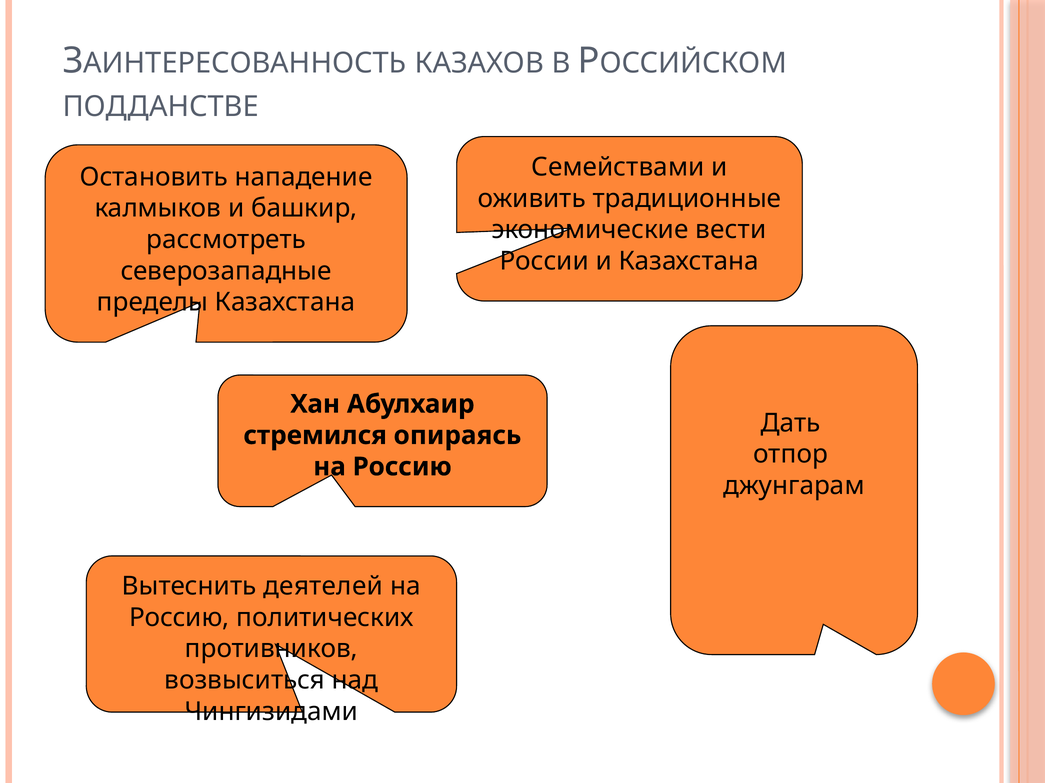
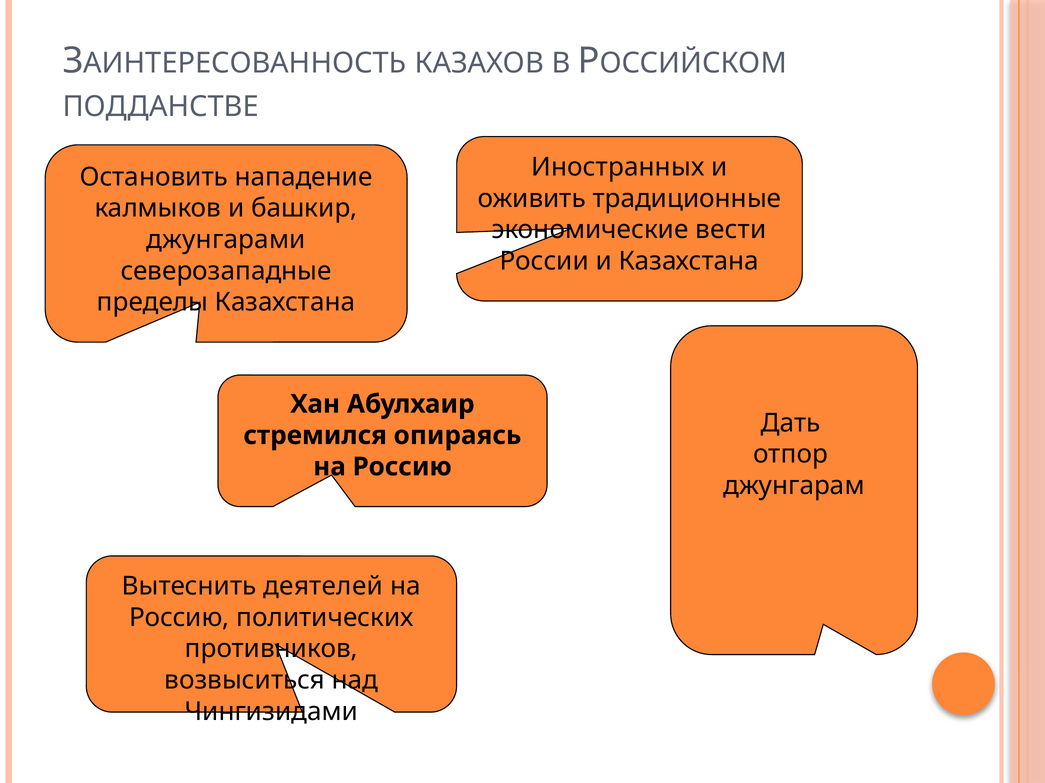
Семействами: Семействами -> Иностранных (618, 167)
рассмотреть: рассмотреть -> джунгарами (226, 240)
